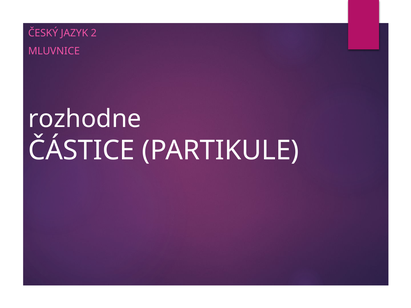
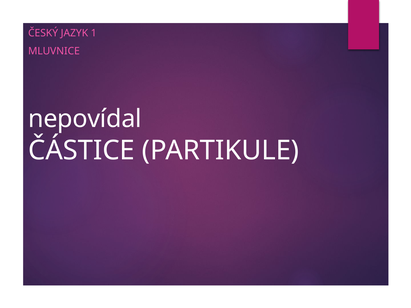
2: 2 -> 1 (94, 33)
rozhodne: rozhodne -> nepovídal (85, 119)
